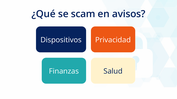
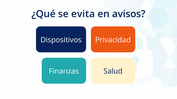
scam: scam -> evita (83, 14)
